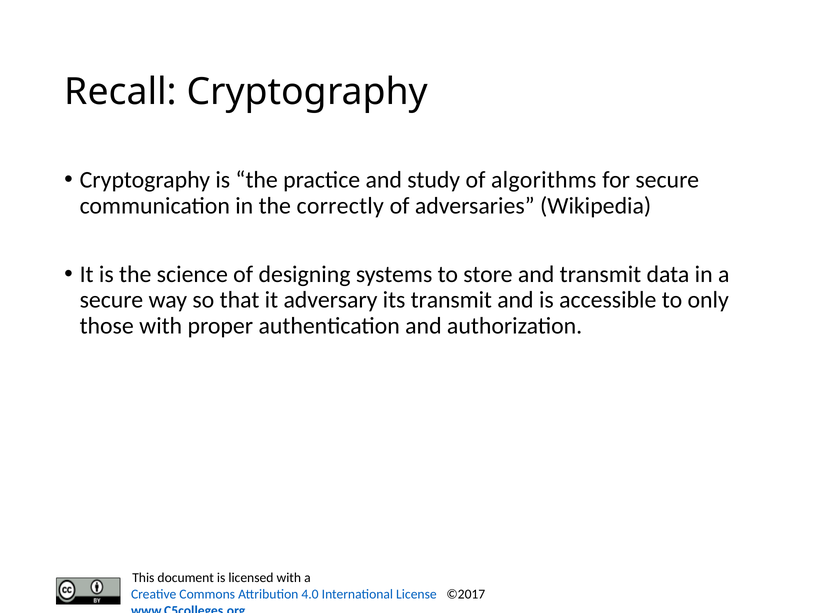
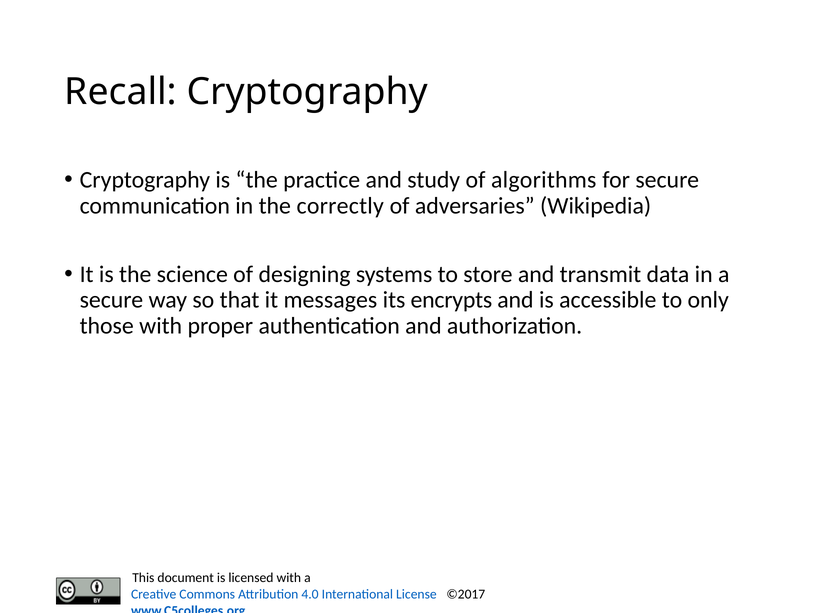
adversary: adversary -> messages (330, 300)
its transmit: transmit -> encrypts (451, 300)
